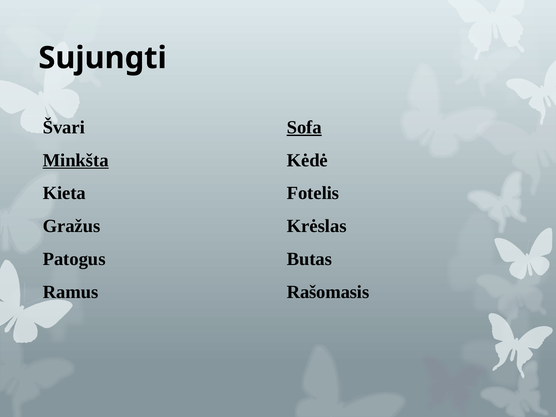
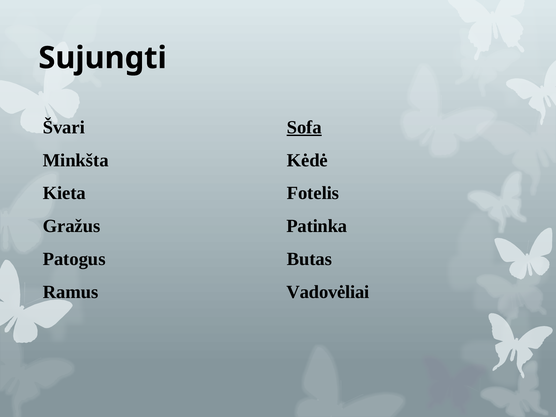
Minkšta underline: present -> none (76, 160)
Krėslas: Krėslas -> Patinka (317, 226)
Rašomasis: Rašomasis -> Vadovėliai (328, 292)
